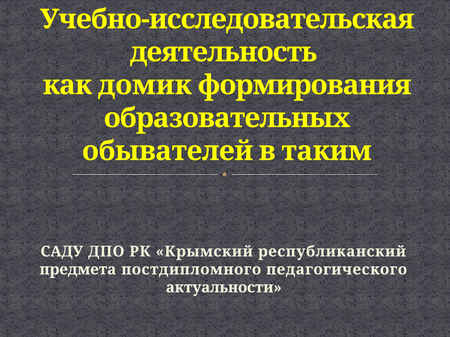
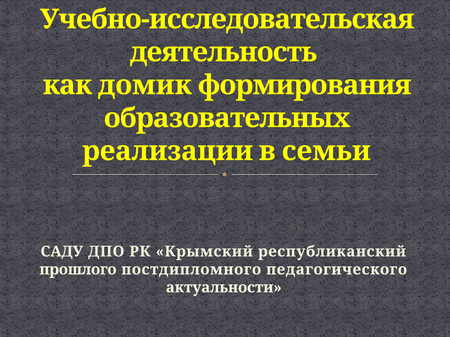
обывателей: обывателей -> реализации (168, 151)
таким: таким -> семьи (326, 151)
предмета: предмета -> прошлого (78, 270)
